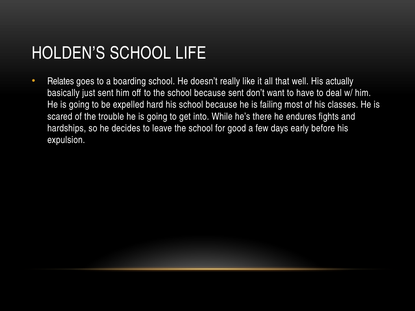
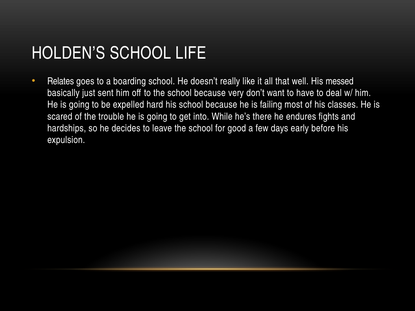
actually: actually -> messed (340, 81)
because sent: sent -> very (236, 93)
